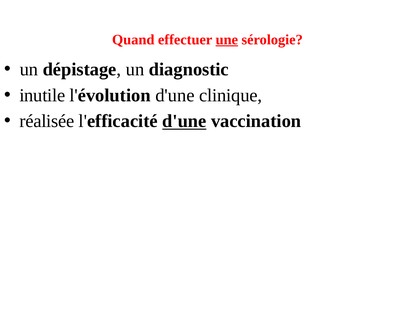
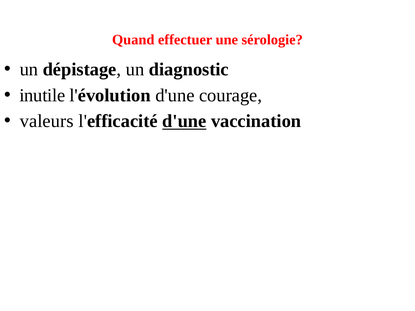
une underline: present -> none (227, 40)
clinique: clinique -> courage (231, 95)
réalisée: réalisée -> valeurs (47, 121)
